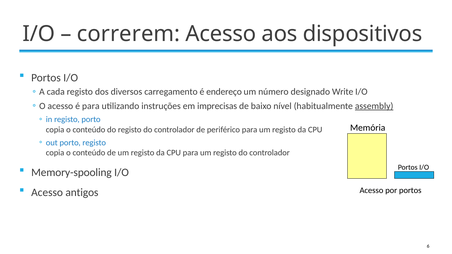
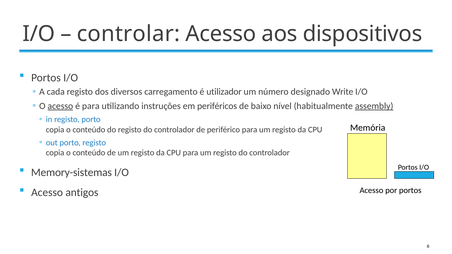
correrem: correrem -> controlar (128, 34)
endereço: endereço -> utilizador (224, 92)
acesso underline: none -> present (60, 106)
imprecisas: imprecisas -> periféricos (217, 106)
Memory-spooling: Memory-spooling -> Memory-sistemas (71, 172)
